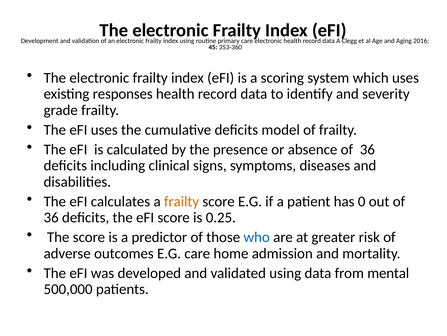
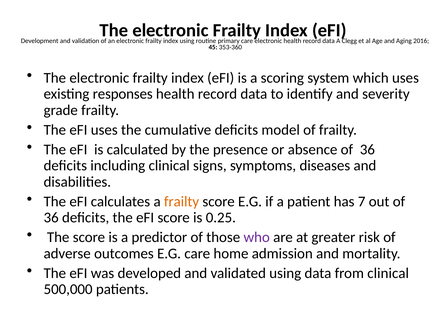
0: 0 -> 7 (362, 201)
who colour: blue -> purple (257, 237)
from mental: mental -> clinical (388, 273)
